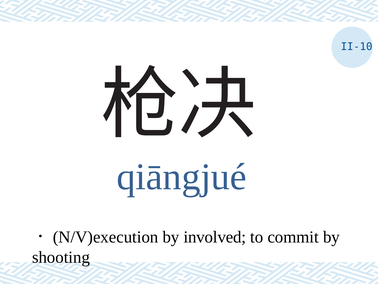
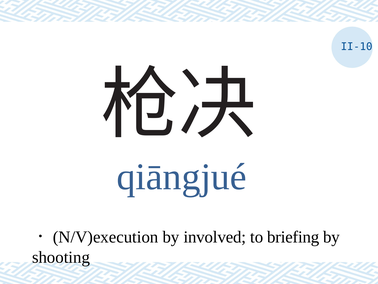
commit: commit -> briefing (293, 237)
